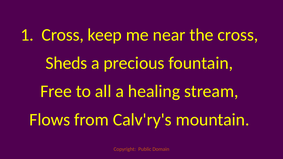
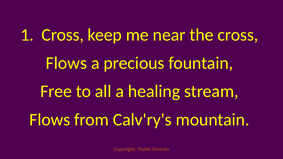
Sheds: Sheds -> Flows (66, 63)
